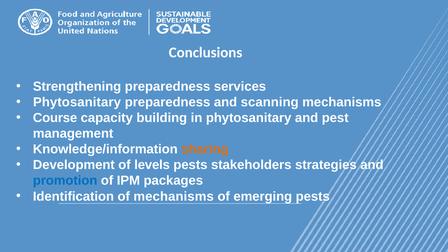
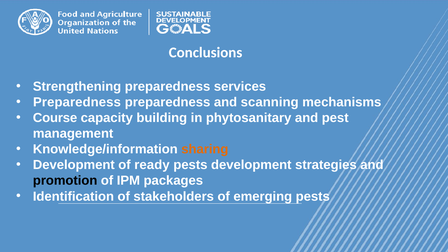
Phytosanitary: Phytosanitary -> Preparedness (77, 102)
levels: levels -> ready (152, 165)
pests stakeholders: stakeholders -> development (251, 165)
promotion colour: blue -> black (65, 181)
of mechanisms: mechanisms -> stakeholders (174, 196)
